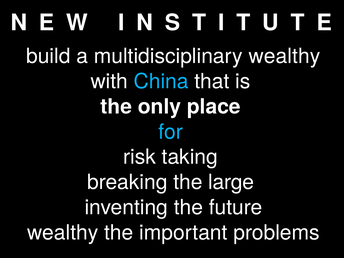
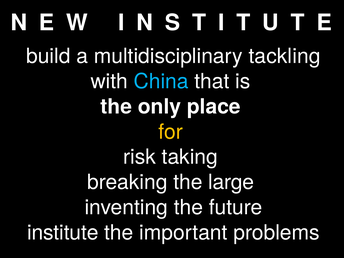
multidisciplinary wealthy: wealthy -> tackling (285, 56)
for colour: light blue -> yellow (171, 132)
wealthy: wealthy -> institute (63, 233)
